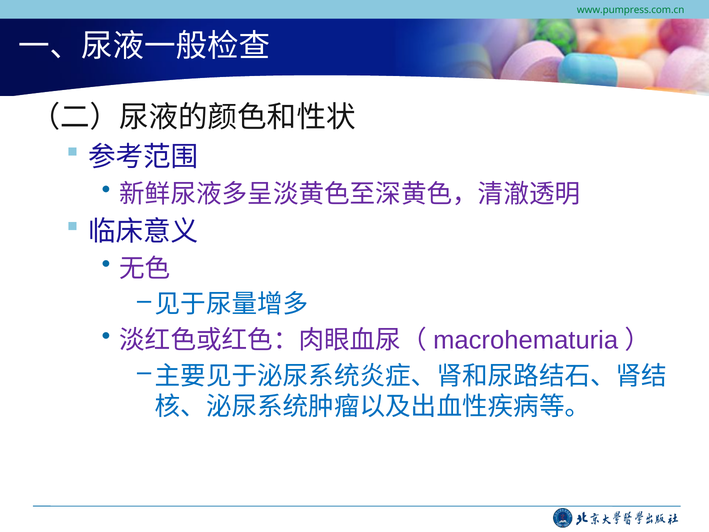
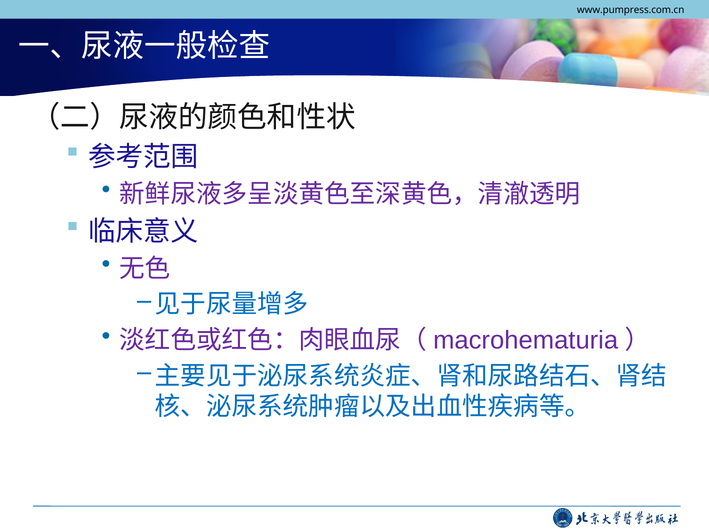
www.pumpress.com.cn colour: green -> black (631, 10)
